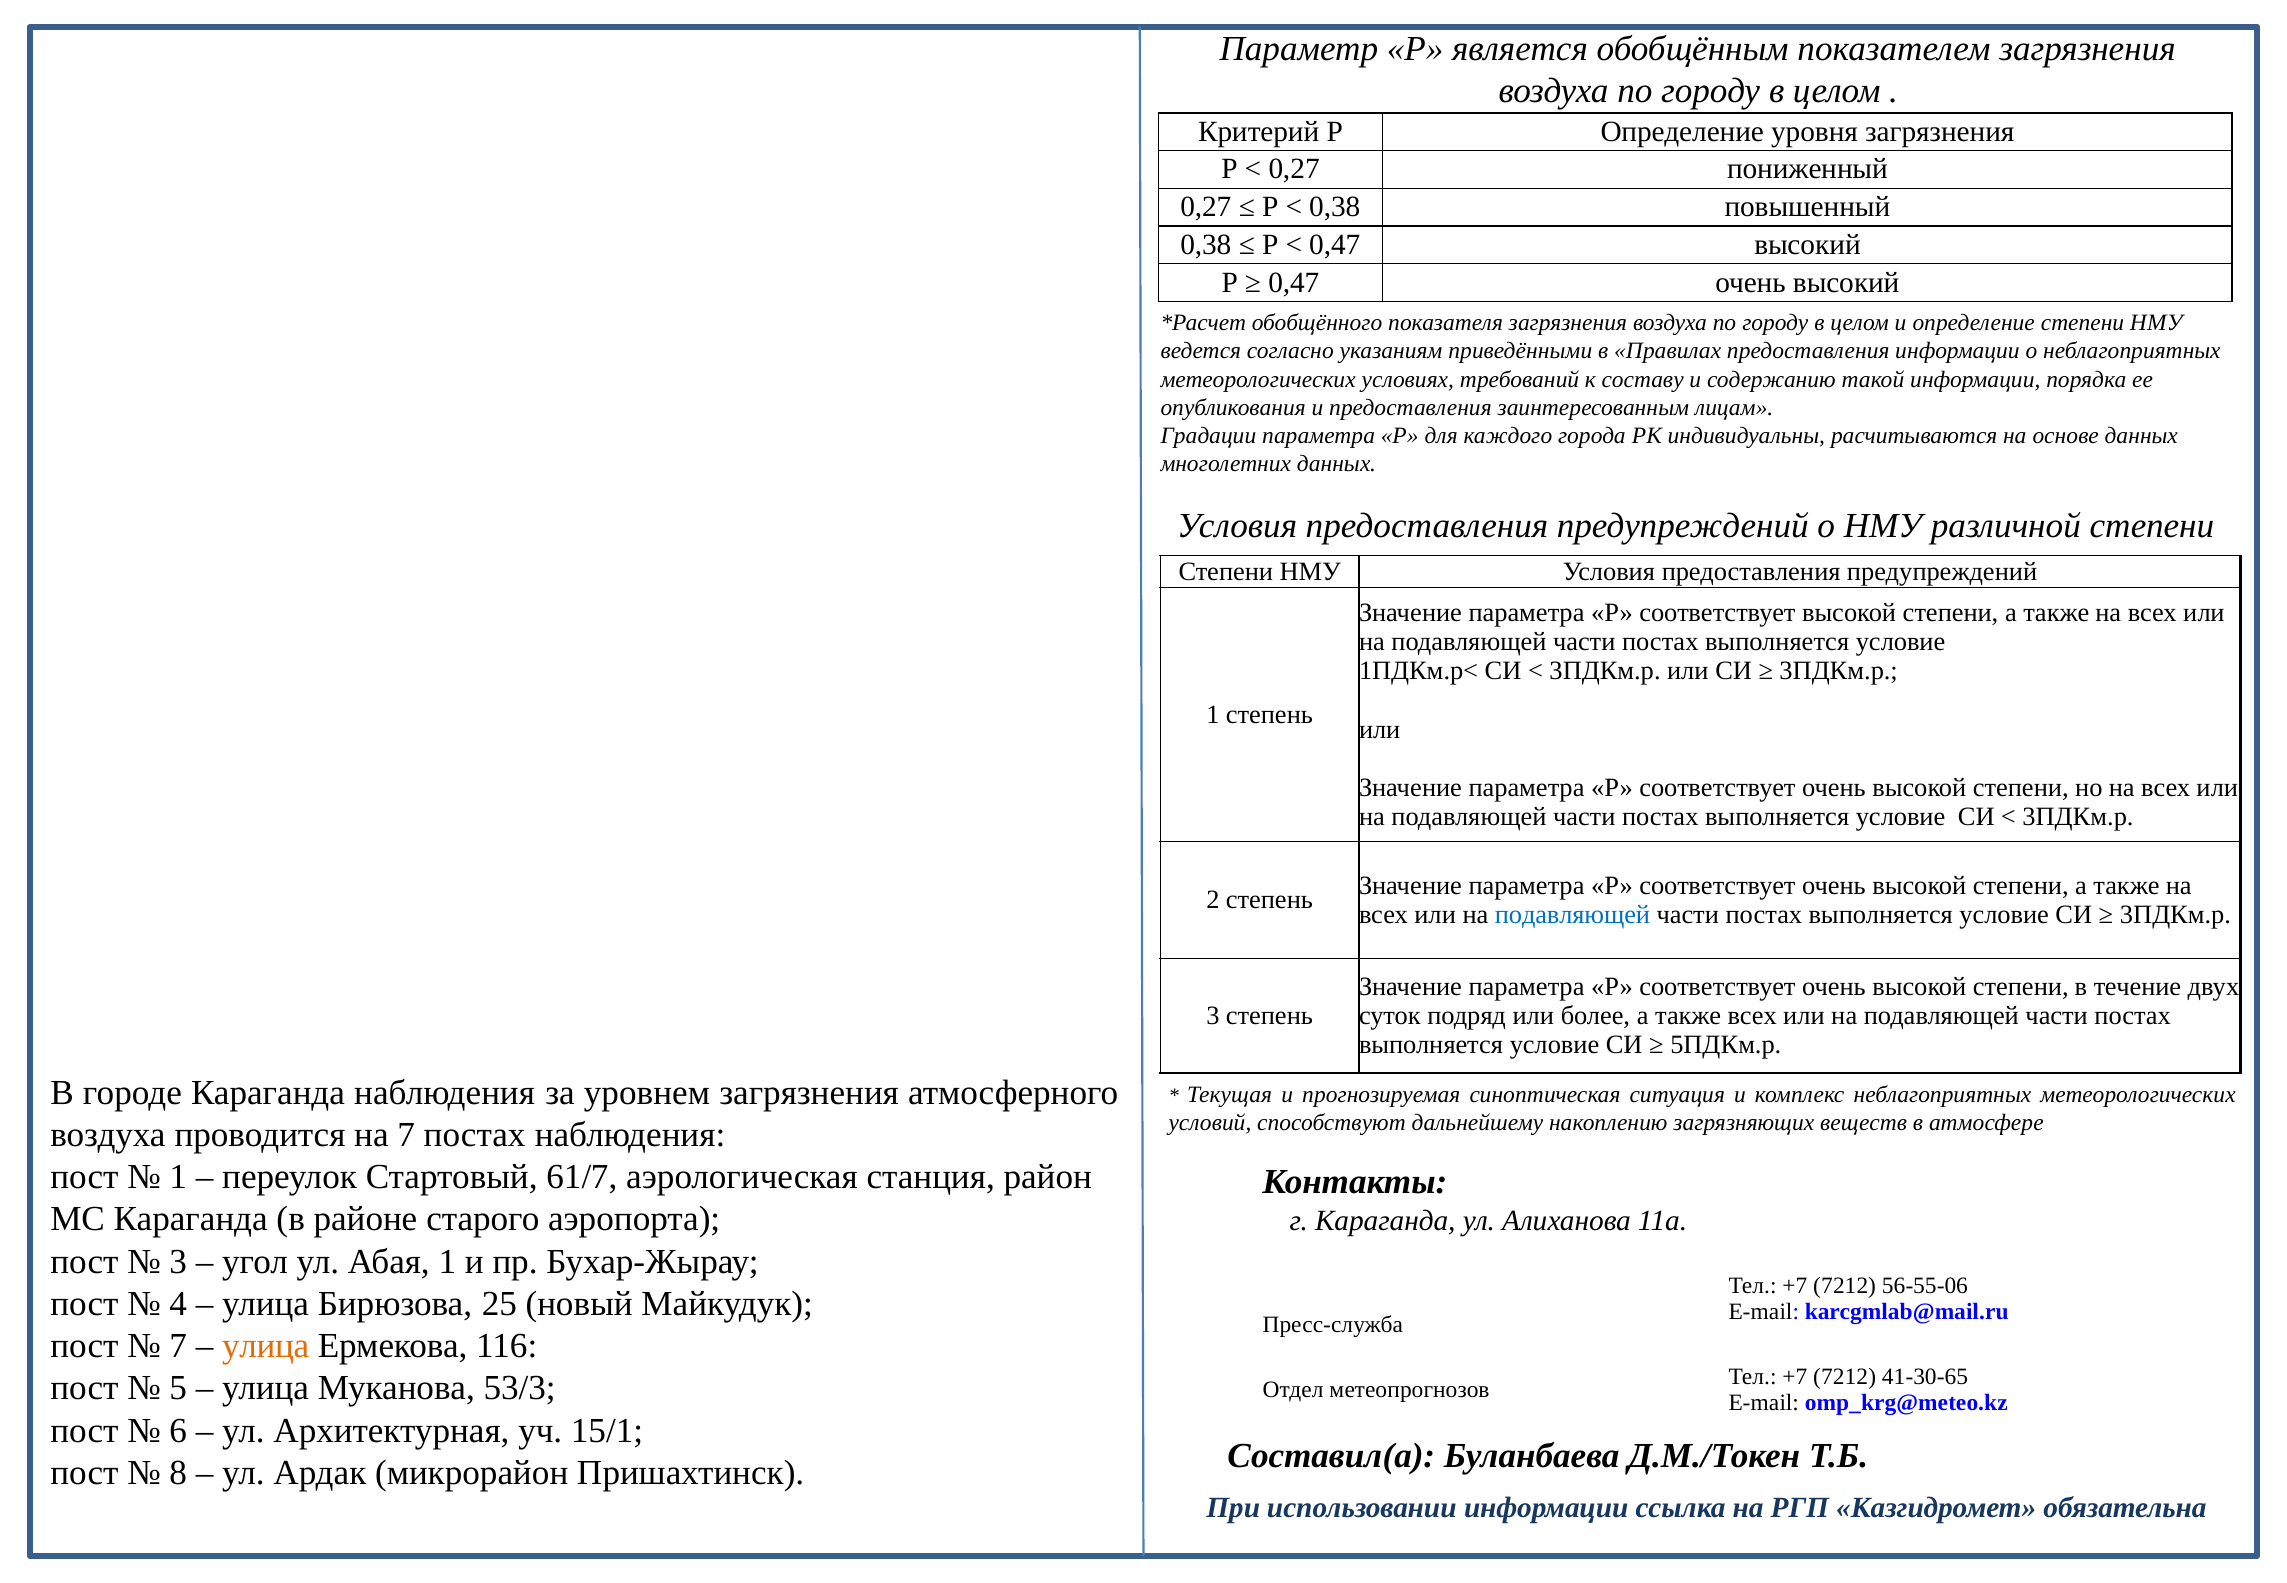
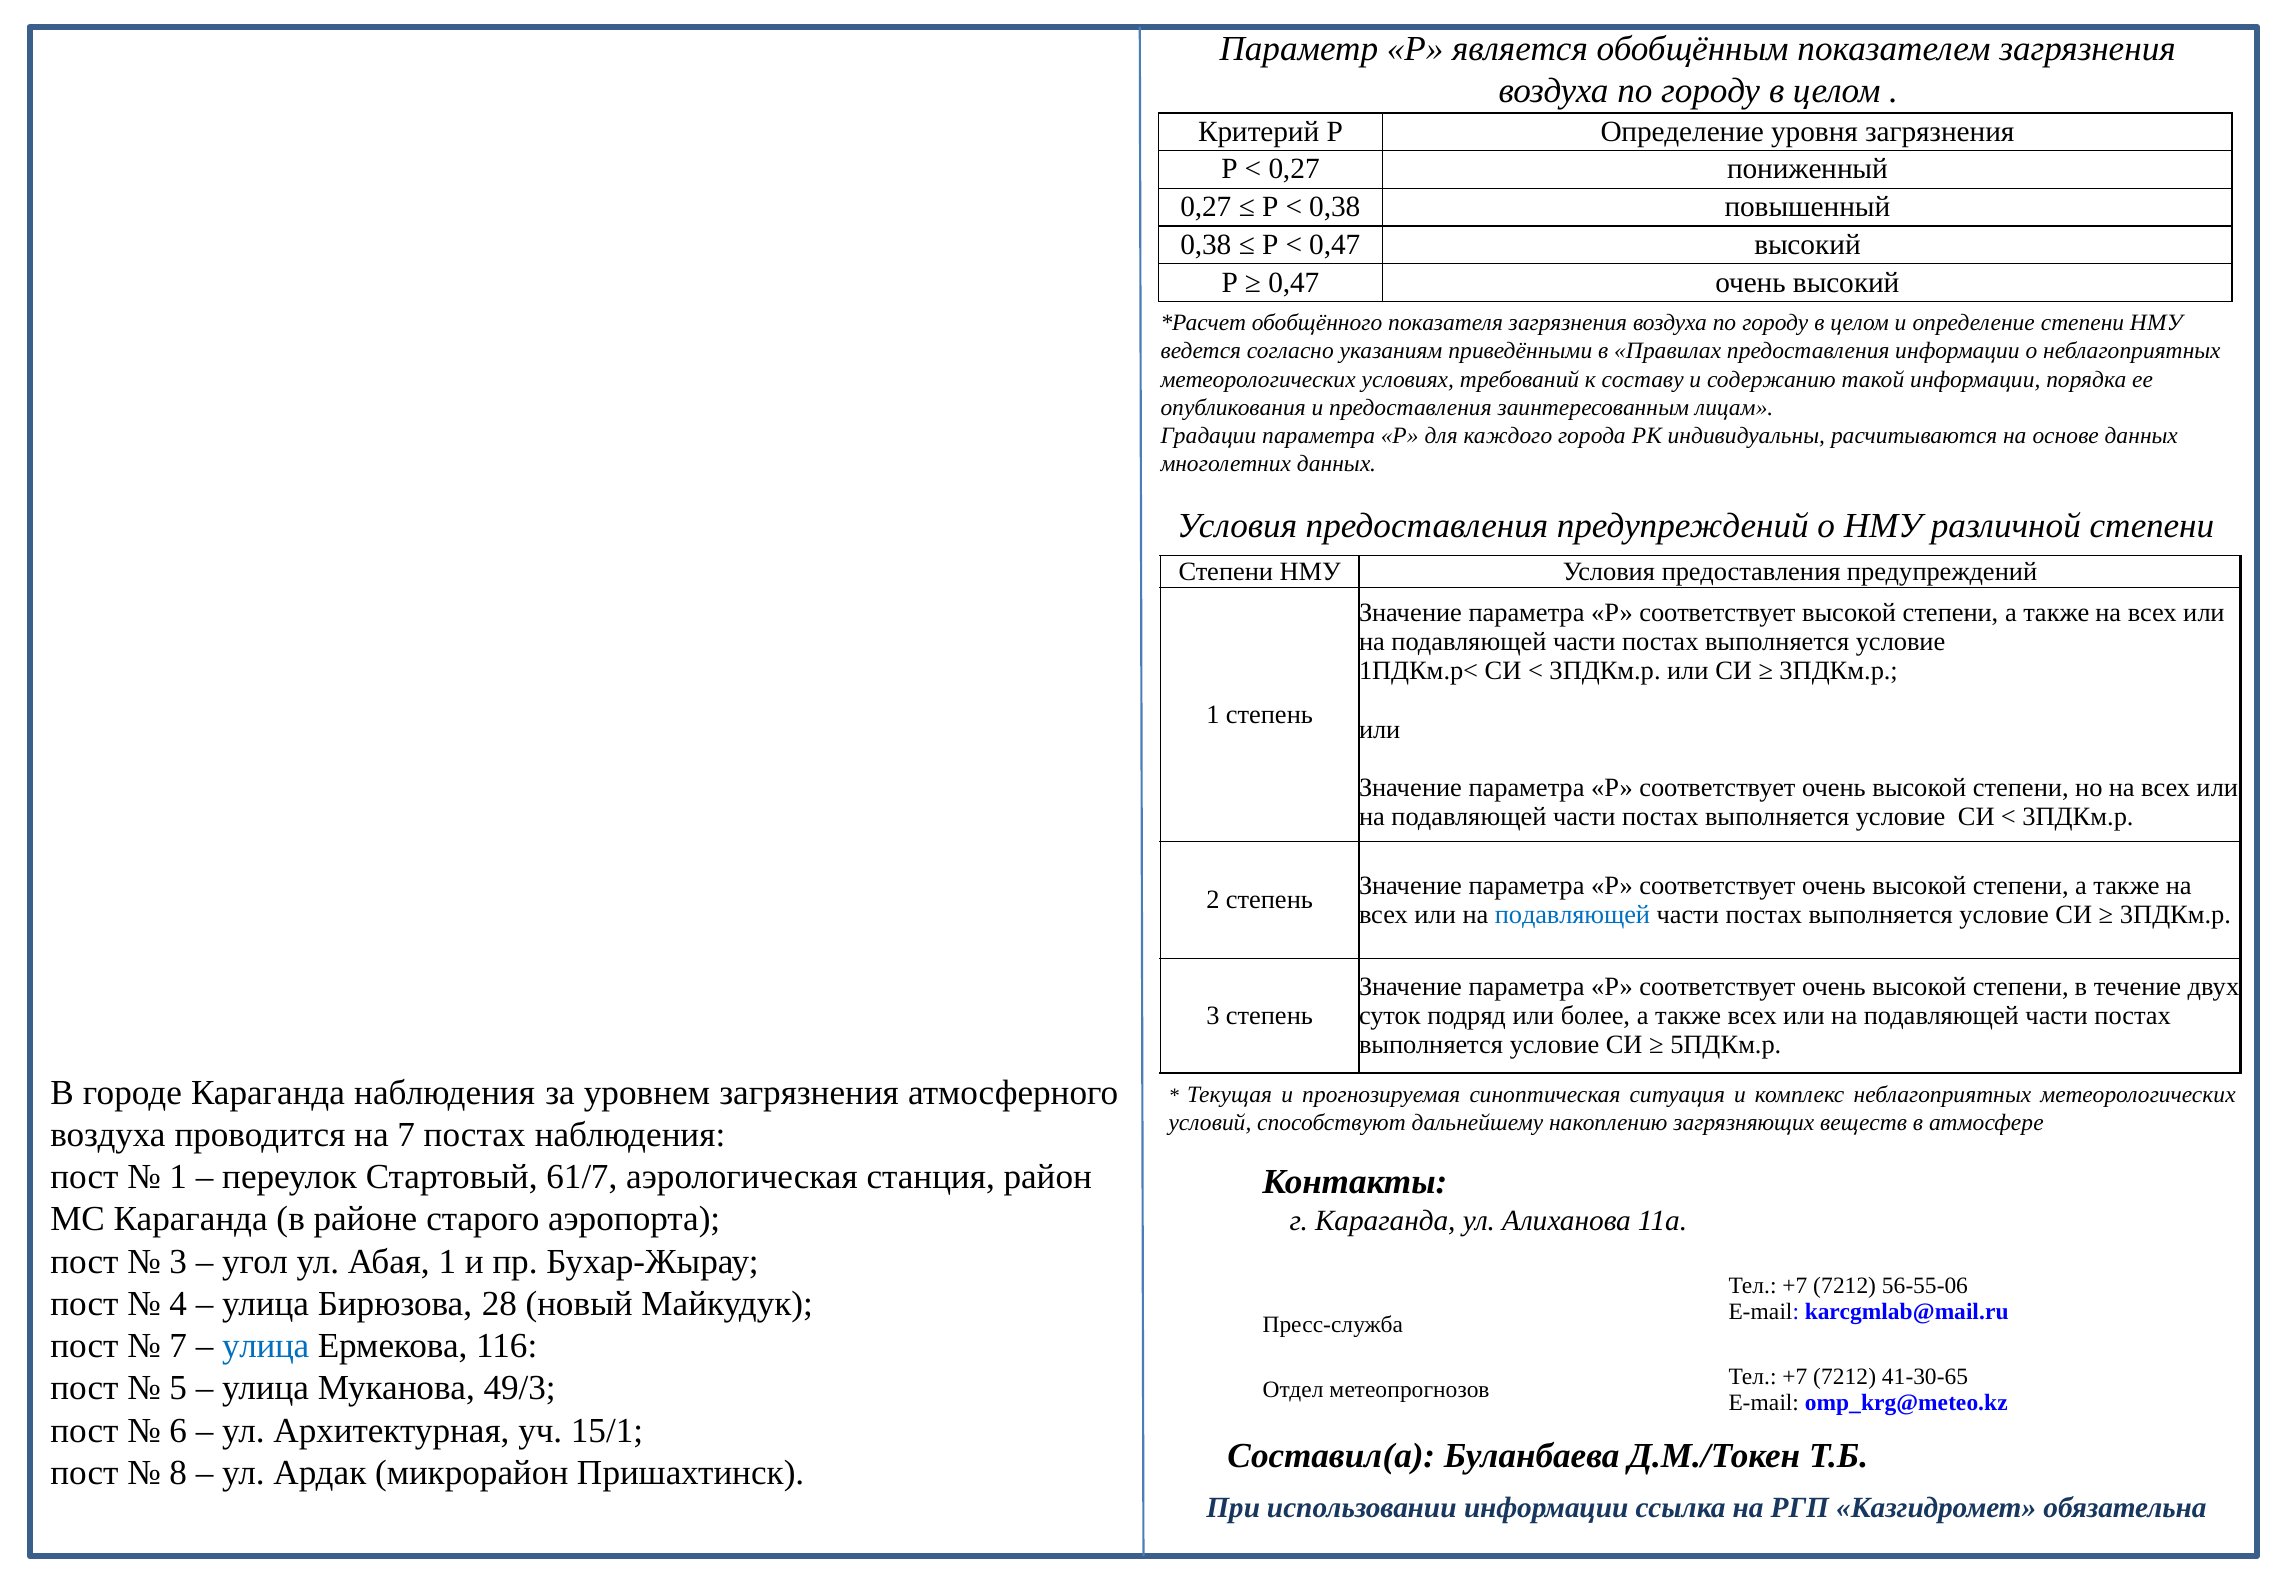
25: 25 -> 28 (499, 1304)
улица colour: orange -> blue (266, 1346)
53/3: 53/3 -> 49/3 (520, 1389)
